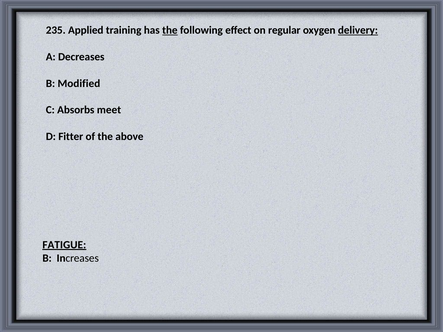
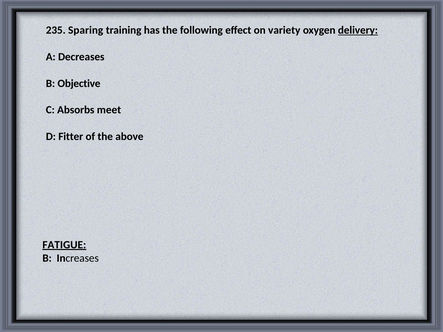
Applied: Applied -> Sparing (86, 30)
the underline: present -> none (170, 30)
regular: regular -> variety (284, 30)
Modified: Modified -> Objective (79, 84)
